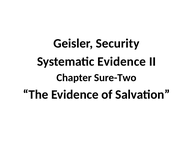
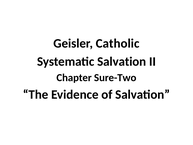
Security: Security -> Catholic (118, 43)
Systematic Evidence: Evidence -> Salvation (122, 61)
